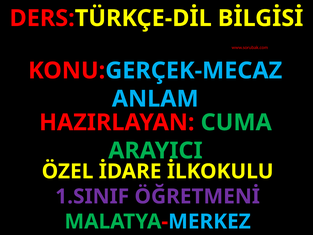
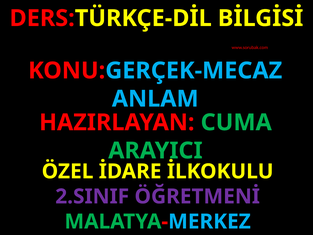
1.SINIF: 1.SINIF -> 2.SINIF (92, 196)
